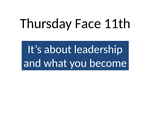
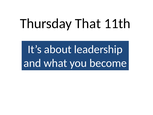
Face: Face -> That (88, 23)
